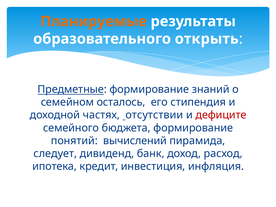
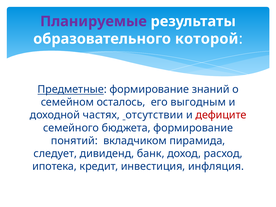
Планируемые colour: orange -> purple (93, 21)
открыть: открыть -> которой (207, 39)
стипендия: стипендия -> выгодным (198, 102)
вычислений: вычислений -> вкладчиком (135, 141)
